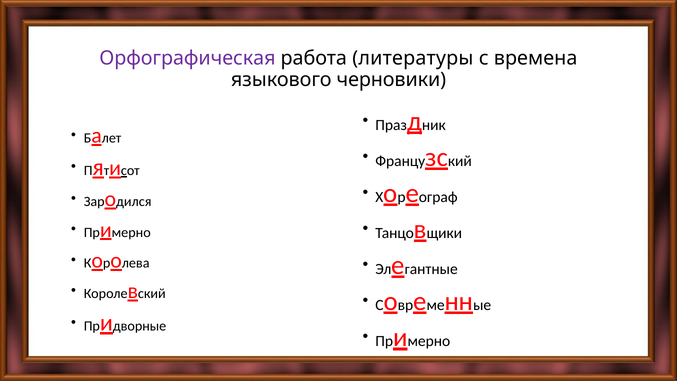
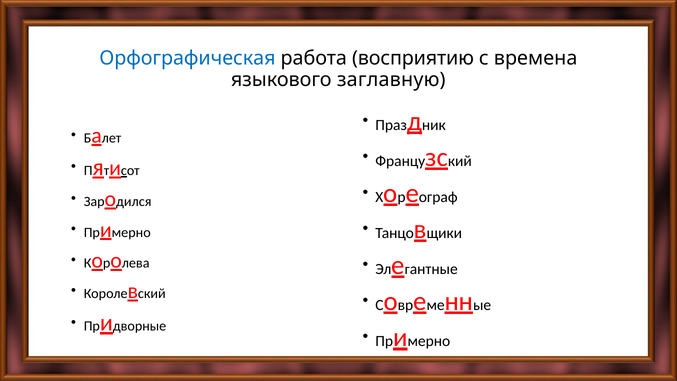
Орфографическая colour: purple -> blue (187, 58)
литературы: литературы -> восприятию (413, 58)
черновики: черновики -> заглавную (391, 79)
